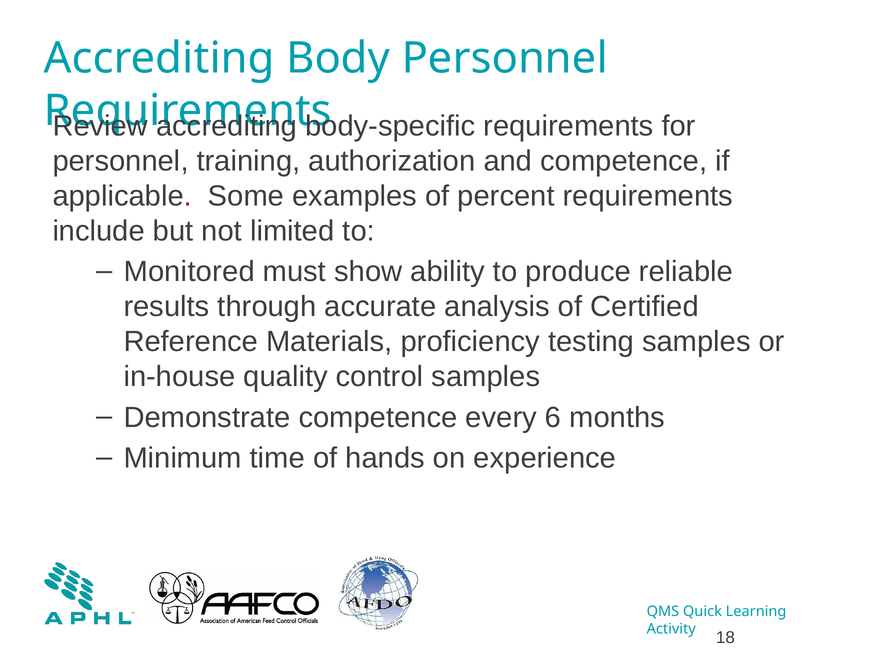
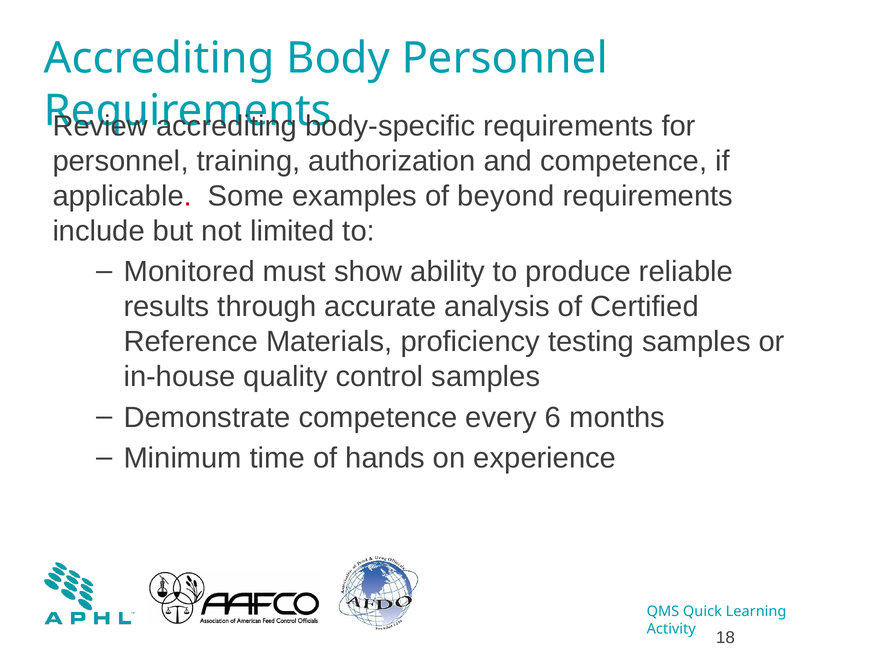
percent: percent -> beyond (506, 196)
